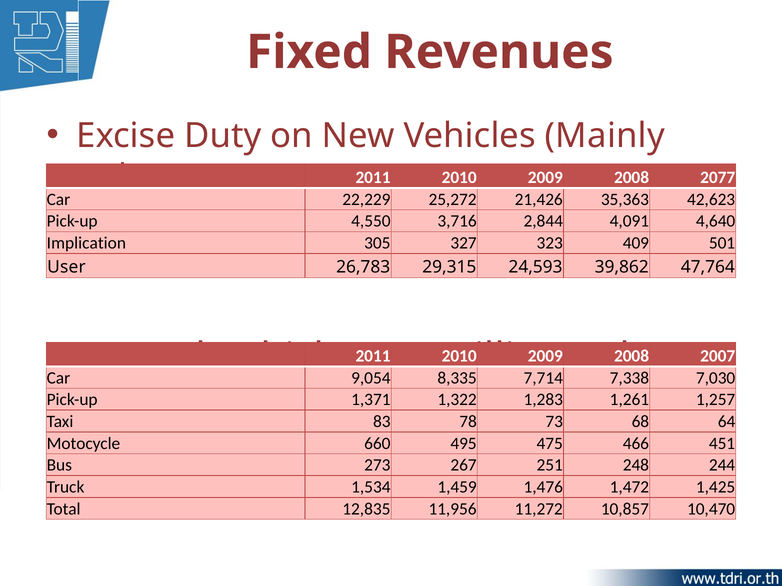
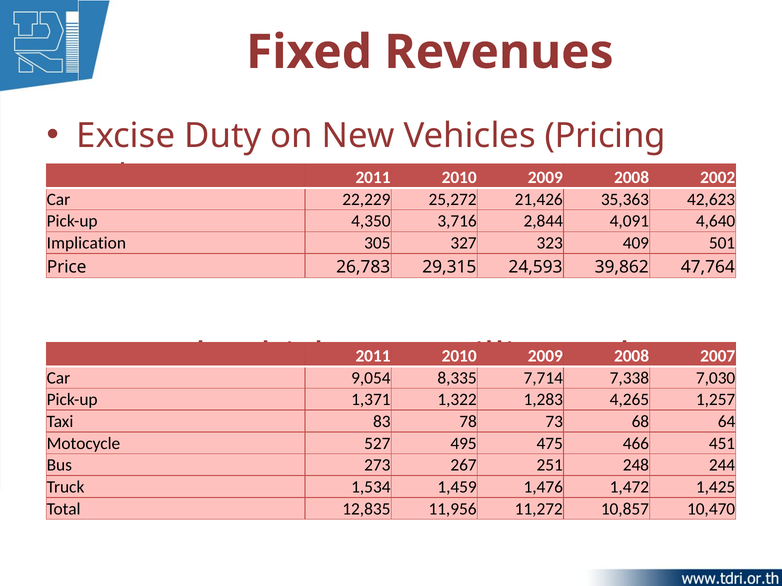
Mainly: Mainly -> Pricing (605, 136)
2077: 2077 -> 2002 (718, 178)
4,550: 4,550 -> 4,350 (371, 221)
User: User -> Price (67, 267)
1,261: 1,261 -> 4,265 (629, 400)
660: 660 -> 527 (377, 444)
